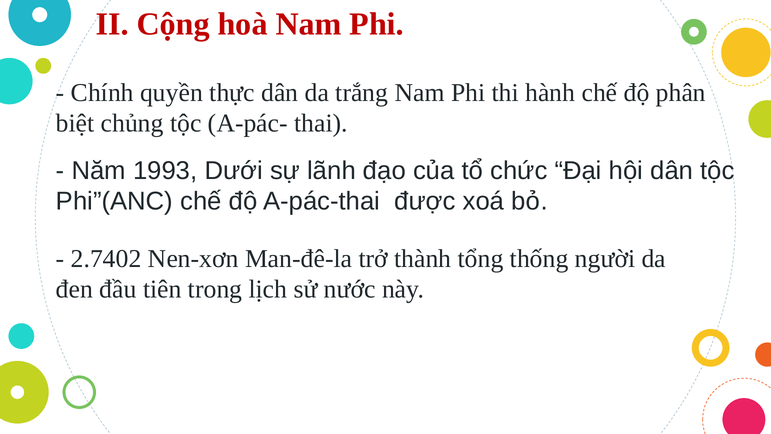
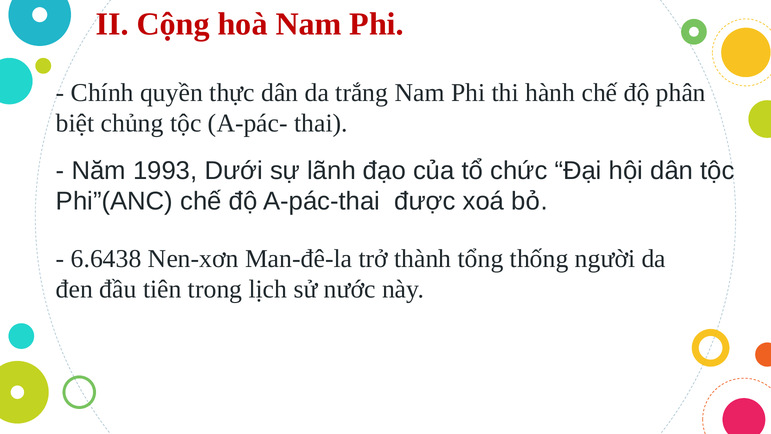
2.7402: 2.7402 -> 6.6438 (106, 258)
